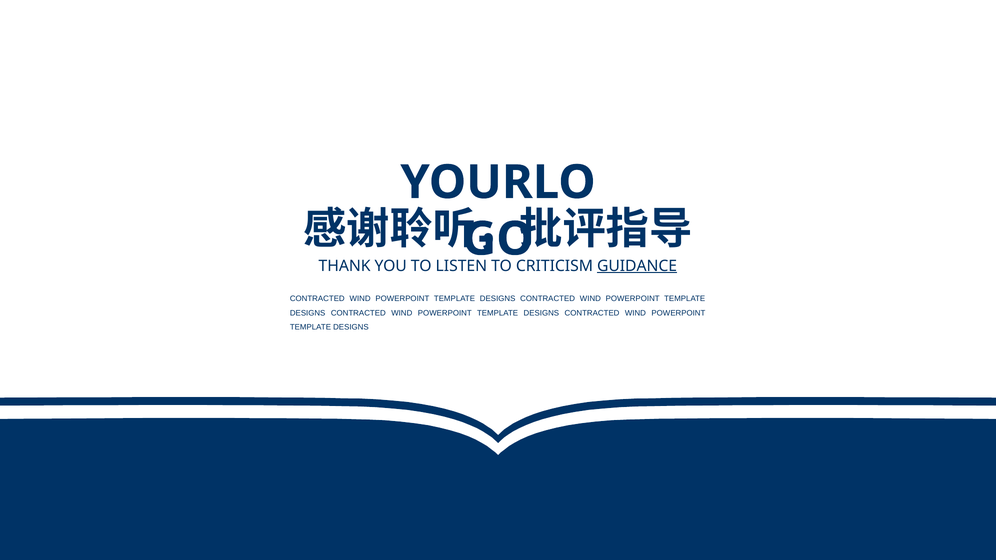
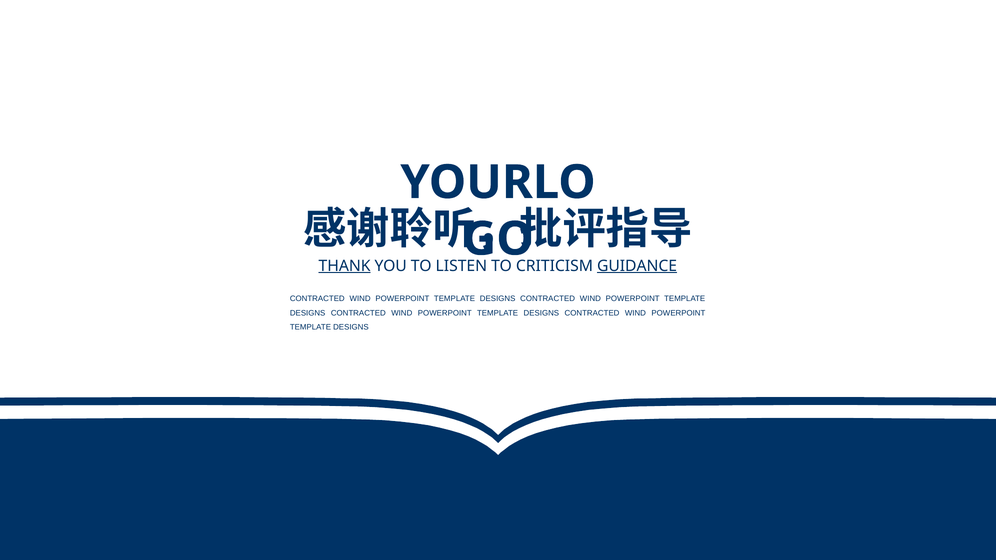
THANK underline: none -> present (345, 266)
